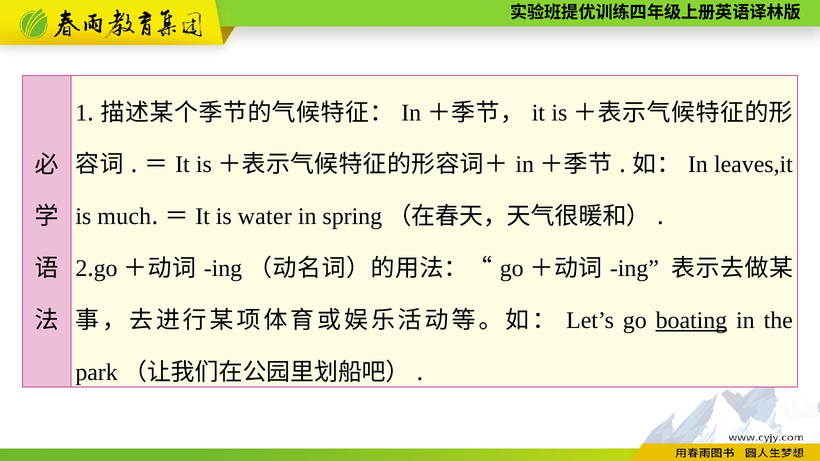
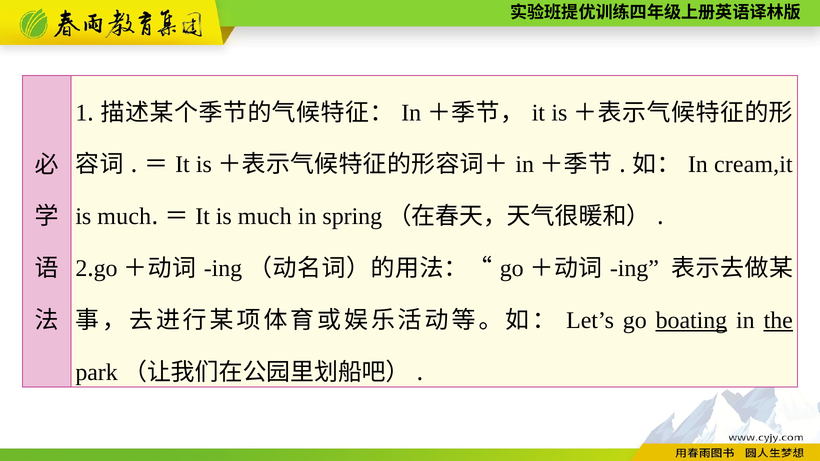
leaves,it: leaves,it -> cream,it (753, 165)
water: water -> much (265, 217)
the underline: none -> present (778, 321)
